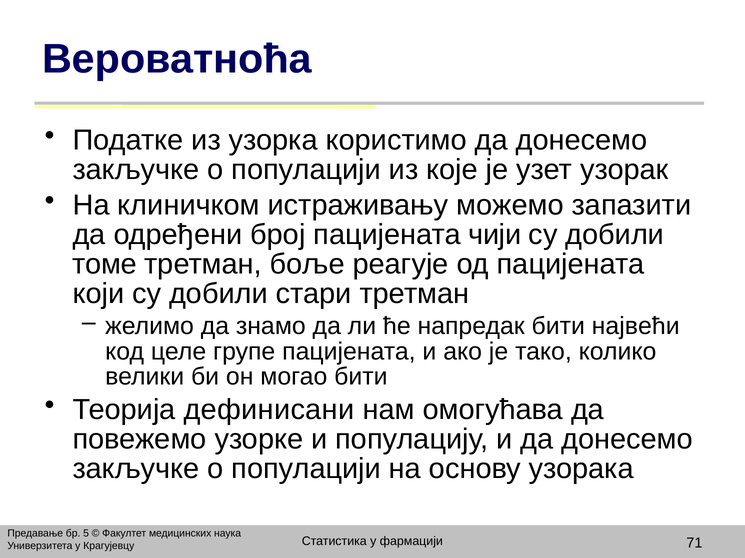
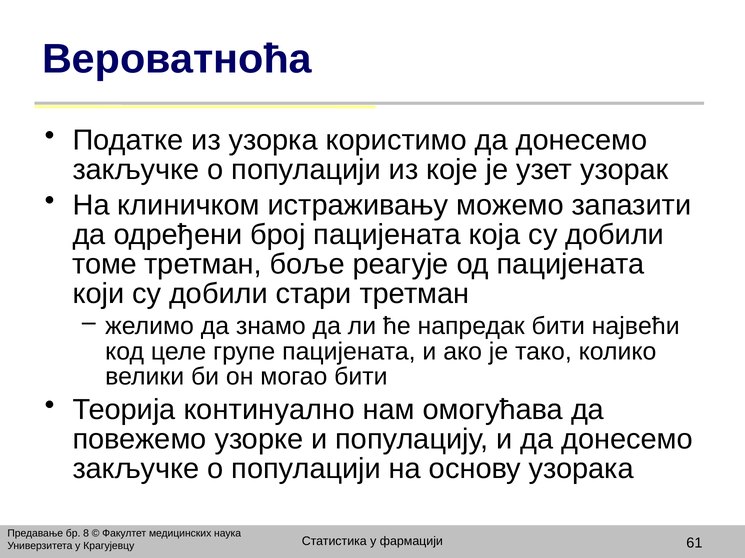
чији: чији -> која (495, 235)
дефинисани: дефинисани -> континуално (269, 410)
5: 5 -> 8 (86, 534)
71: 71 -> 61 (694, 543)
